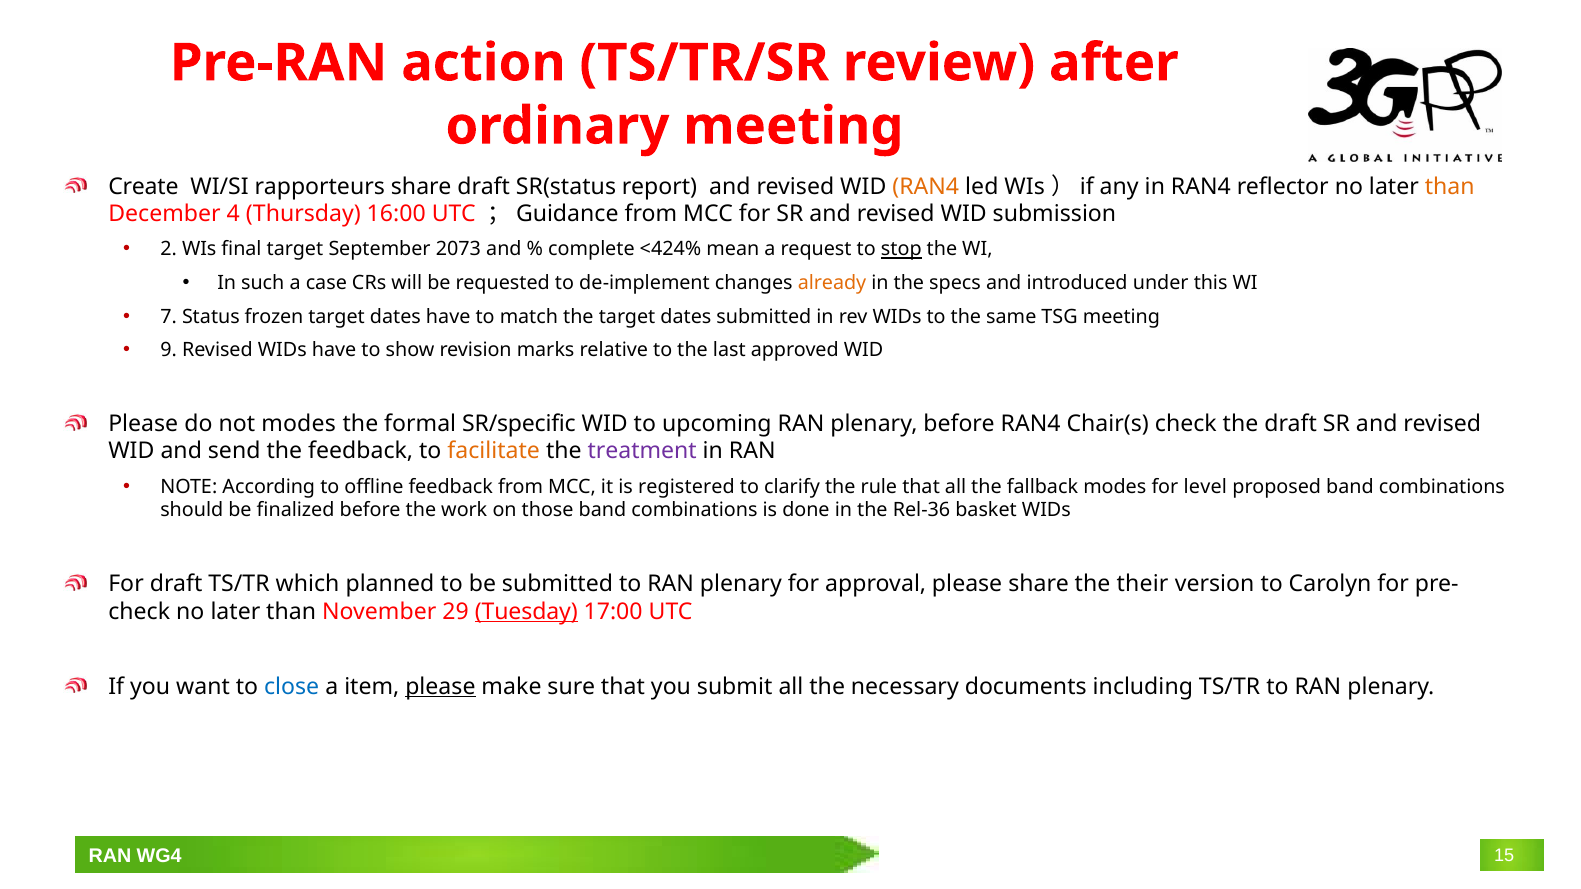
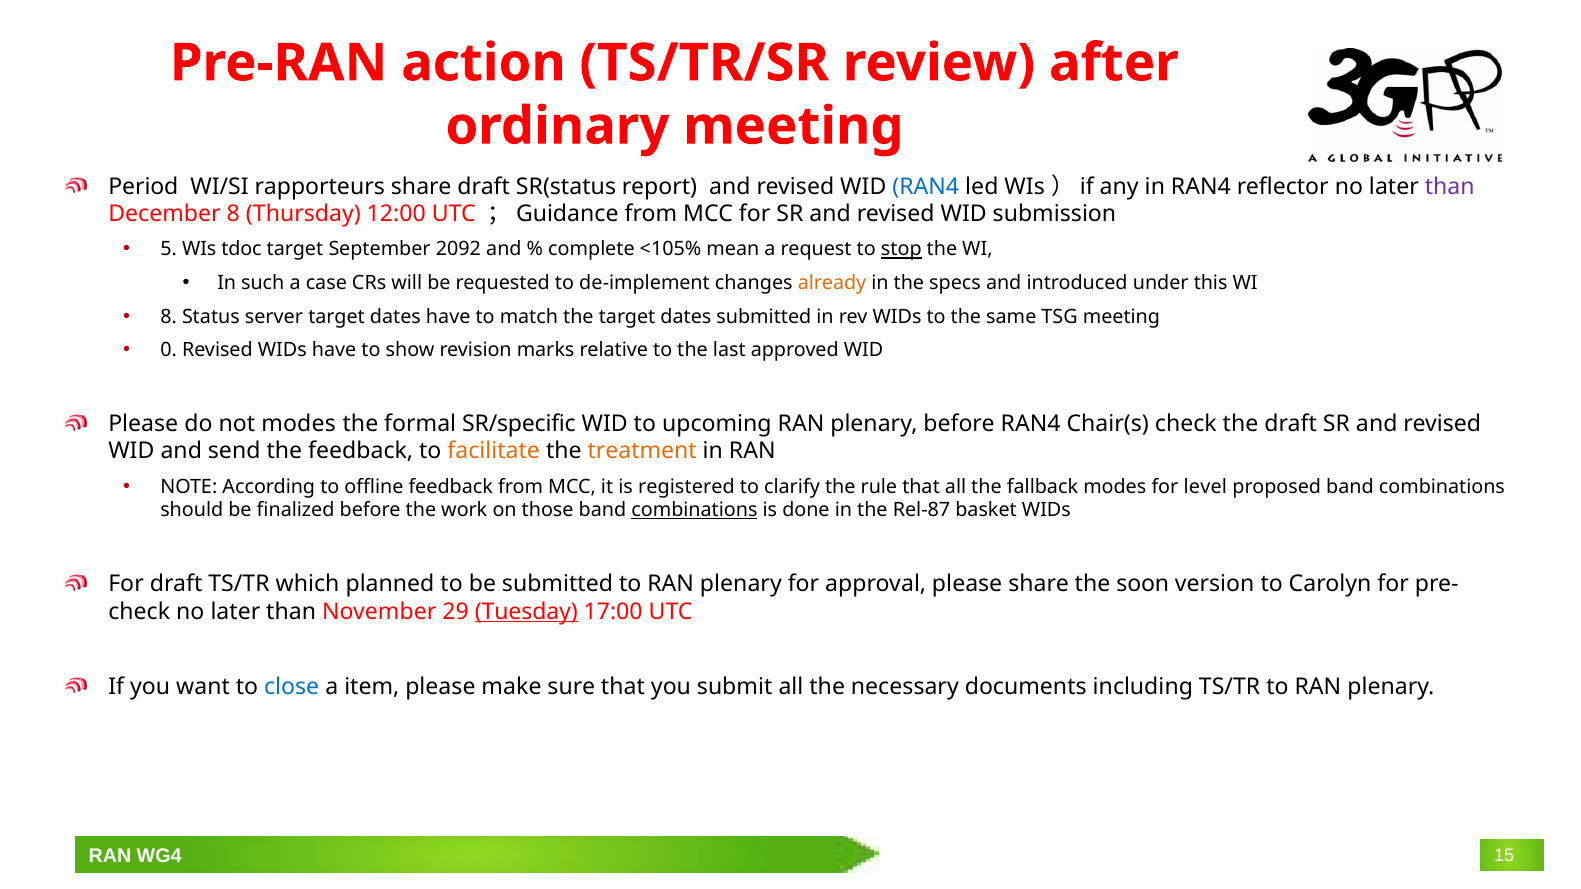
Create: Create -> Period (143, 186)
RAN4 colour: orange -> blue (926, 186)
than colour: orange -> purple (1450, 186)
December 4: 4 -> 8 (233, 214)
16:00: 16:00 -> 12:00 (396, 214)
2: 2 -> 5 (169, 250)
final: final -> tdoc (242, 250)
2073: 2073 -> 2092 (458, 250)
<424%: <424% -> <105% (671, 250)
7: 7 -> 8 (169, 317)
frozen: frozen -> server (274, 317)
9: 9 -> 0 (169, 350)
treatment colour: purple -> orange (642, 451)
combinations underline: none -> present (694, 511)
Rel-36: Rel-36 -> Rel-87 (922, 511)
their: their -> soon (1143, 584)
please underline: present -> none (440, 687)
